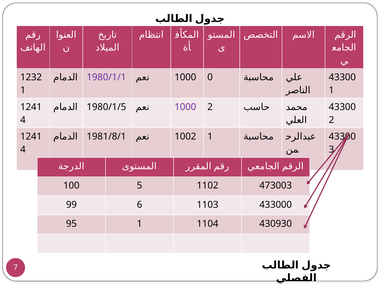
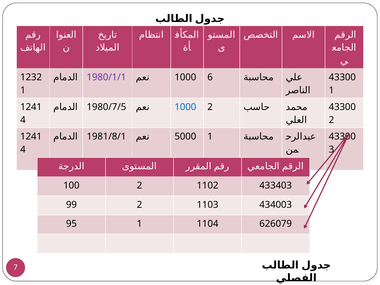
0: 0 -> 6 (210, 77)
1980/1/5: 1980/1/5 -> 1980/7/5 (106, 107)
1000 colour: purple -> blue (185, 107)
1002: 1002 -> 5000 (185, 137)
100 5: 5 -> 2 (140, 186)
473003: 473003 -> 433403 (276, 186)
99 6: 6 -> 2 (140, 205)
433000: 433000 -> 434003 (276, 205)
430930: 430930 -> 626079 (276, 224)
